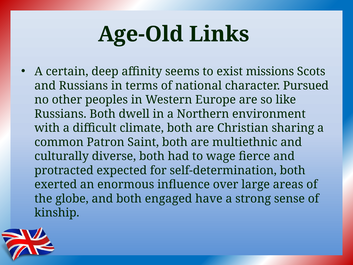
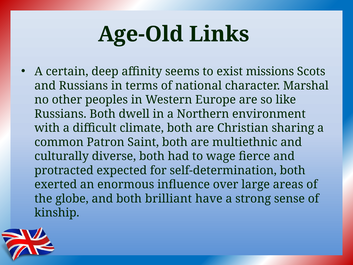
Pursued: Pursued -> Marshal (306, 86)
engaged: engaged -> brilliant (168, 199)
